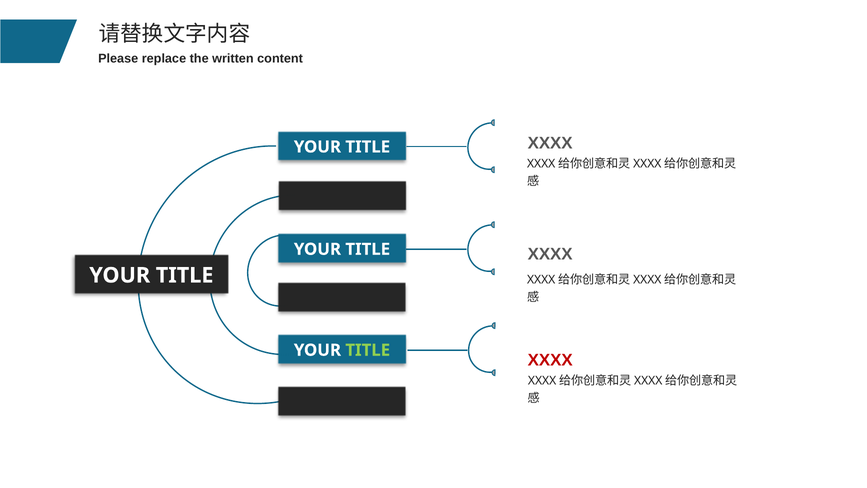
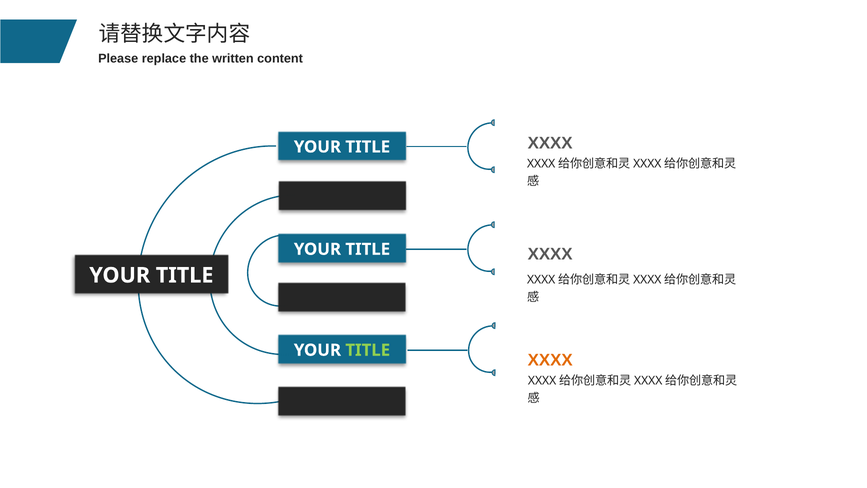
XXXX colour: red -> orange (550, 360)
